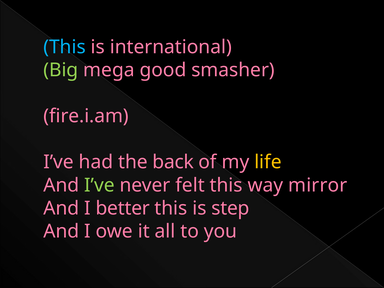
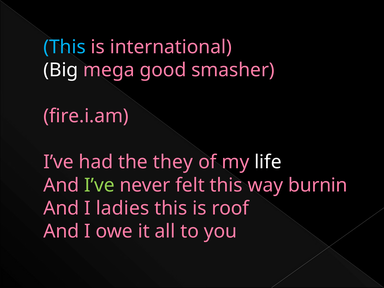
Big colour: light green -> white (61, 70)
back: back -> they (173, 162)
life colour: yellow -> white (268, 162)
mirror: mirror -> burnin (318, 185)
better: better -> ladies (122, 208)
step: step -> roof (230, 208)
